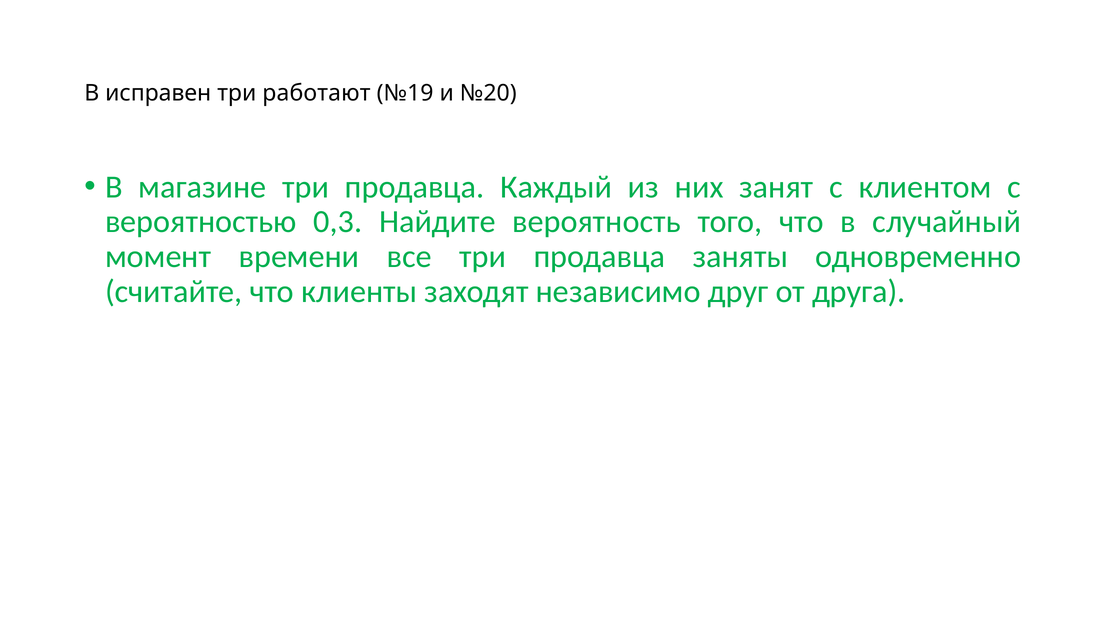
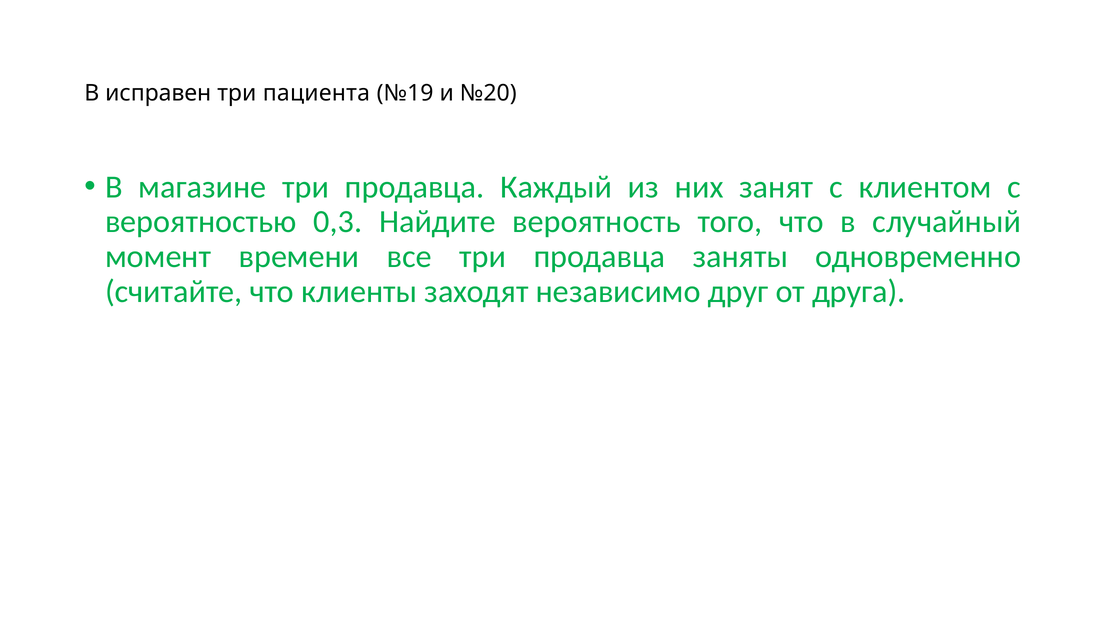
работают: работают -> пациента (316, 93)
